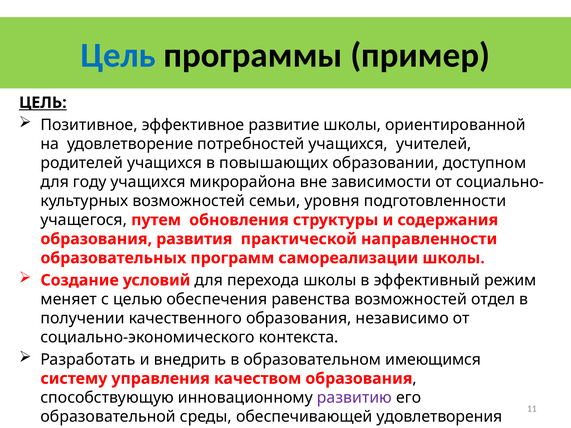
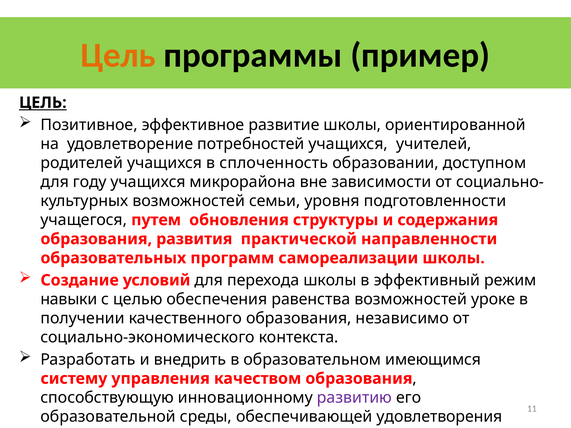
Цель colour: blue -> orange (118, 55)
повышающих: повышающих -> сплоченность (274, 163)
меняет: меняет -> навыки (69, 299)
отдел: отдел -> уроке (493, 299)
